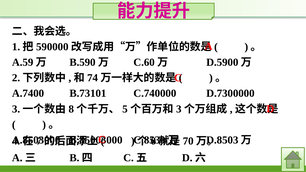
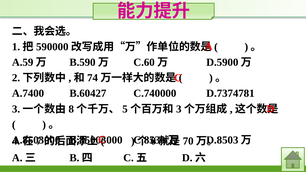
B.73101: B.73101 -> B.60427 (88, 93)
D.7300000: D.7300000 -> D.7374781 (230, 93)
